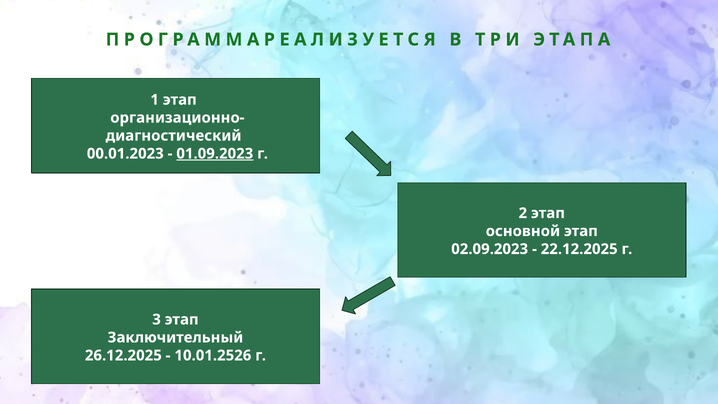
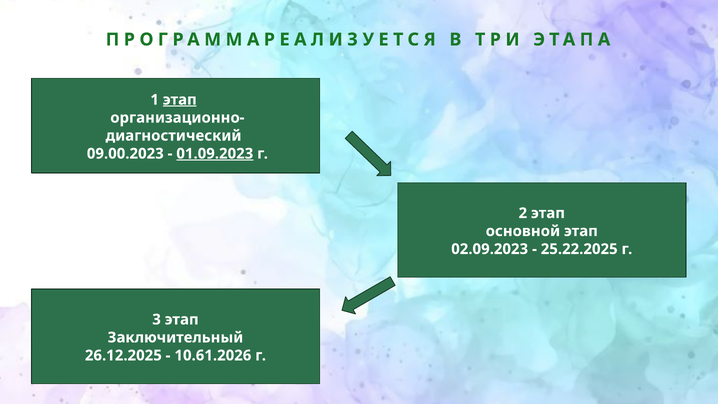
этап underline: none -> present (180, 100)
00.01.2023: 00.01.2023 -> 09.00.2023 (125, 154)
22.12.2025: 22.12.2025 -> 25.22.2025 (579, 249)
10.01.2526: 10.01.2526 -> 10.61.2026 (213, 355)
